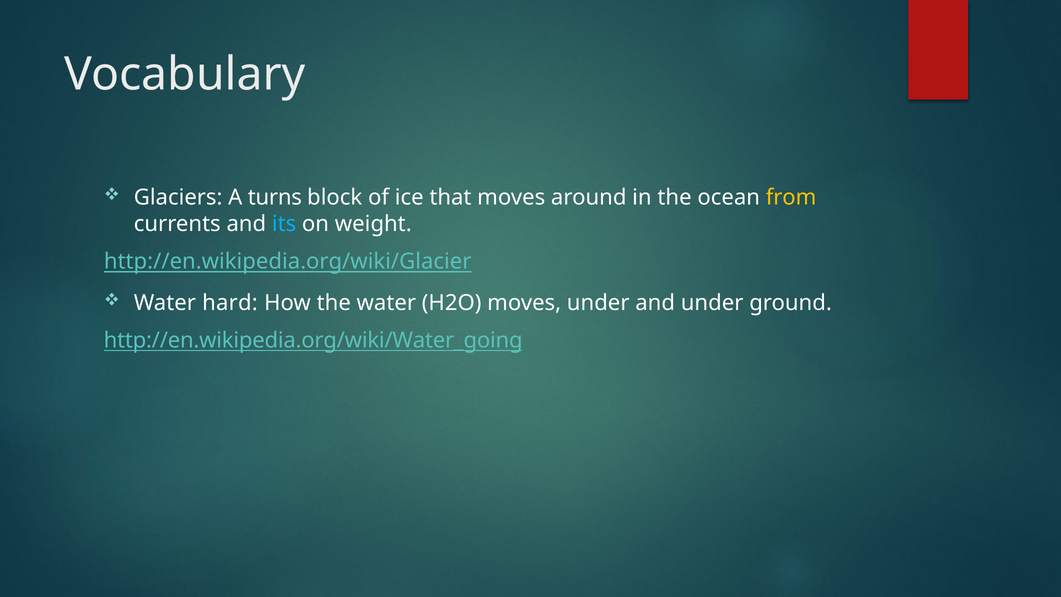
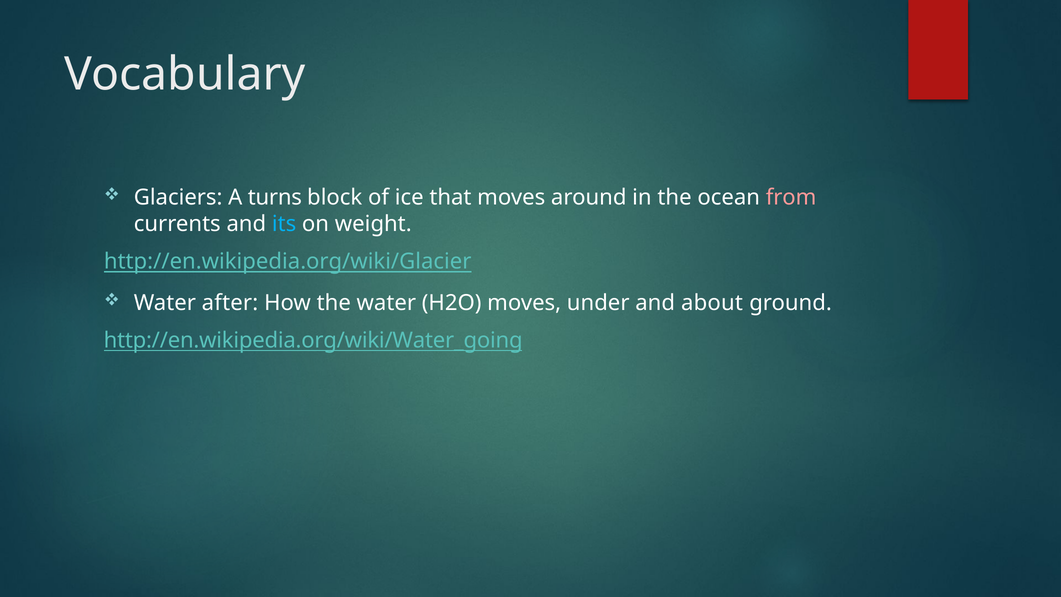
from colour: yellow -> pink (791, 197)
hard: hard -> after (230, 303)
and under: under -> about (712, 303)
